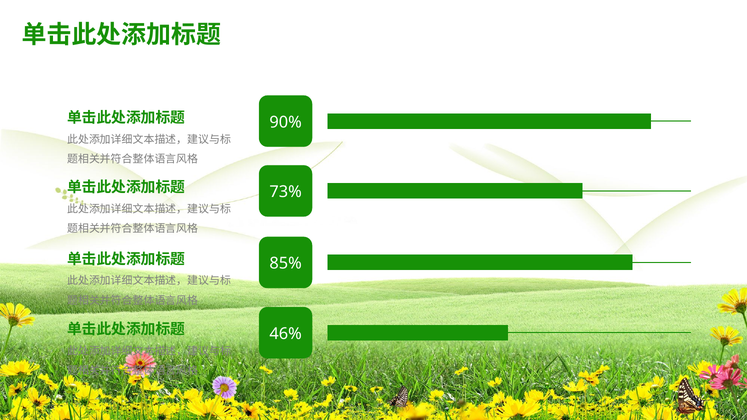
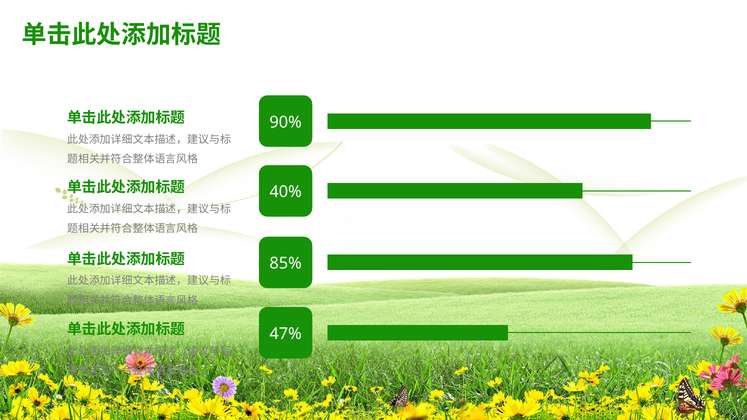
73%: 73% -> 40% (286, 192)
46%: 46% -> 47% (286, 334)
